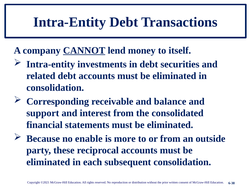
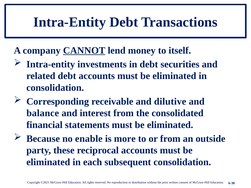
balance: balance -> dilutive (170, 102)
support: support -> balance (43, 113)
